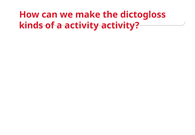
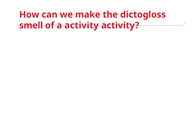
kinds: kinds -> smell (31, 25)
